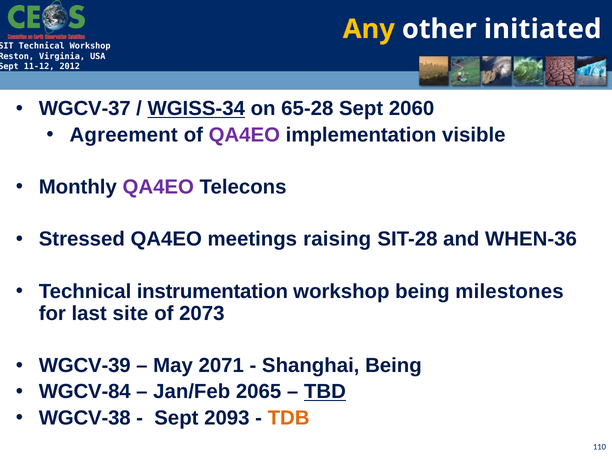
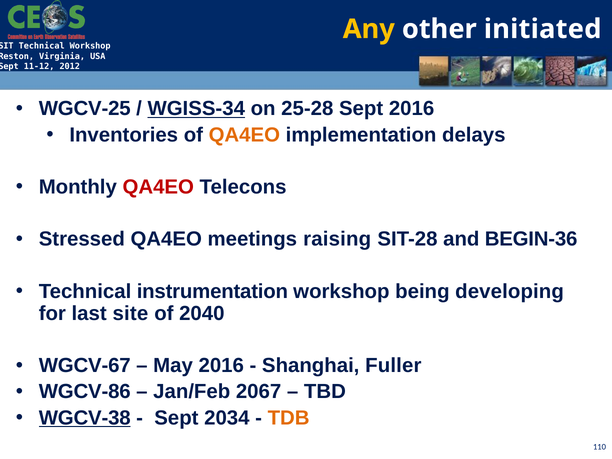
WGCV-37: WGCV-37 -> WGCV-25 (85, 109)
65-28: 65-28 -> 25-28 (307, 109)
Sept 2060: 2060 -> 2016 (412, 109)
Agreement: Agreement -> Inventories (124, 135)
QA4EO colour: purple -> orange (244, 135)
visible: visible -> delays (474, 135)
QA4EO colour: purple -> red (158, 187)
WHEN-36: WHEN-36 -> BEGIN-36 (531, 239)
milestones: milestones -> developing (510, 291)
2073: 2073 -> 2040 (202, 313)
WGCV-39: WGCV-39 -> WGCV-67 (85, 366)
May 2071: 2071 -> 2016 (221, 366)
Shanghai Being: Being -> Fuller (393, 366)
WGCV-84: WGCV-84 -> WGCV-86 (85, 392)
2065: 2065 -> 2067 (259, 392)
TBD underline: present -> none (325, 392)
WGCV-38 underline: none -> present (85, 418)
2093: 2093 -> 2034 (227, 418)
